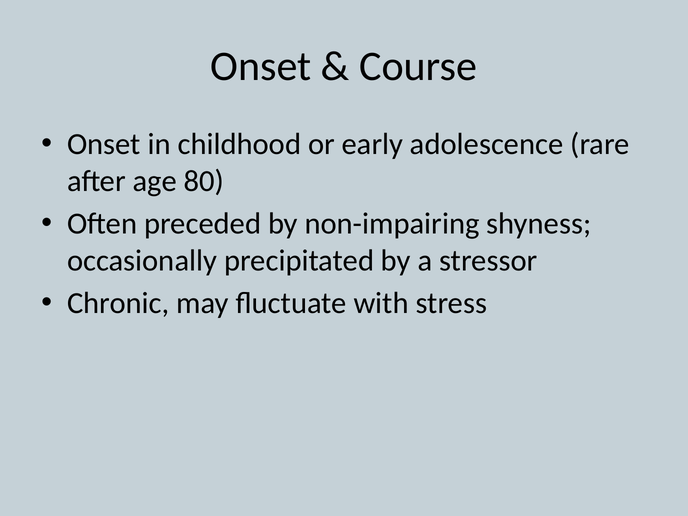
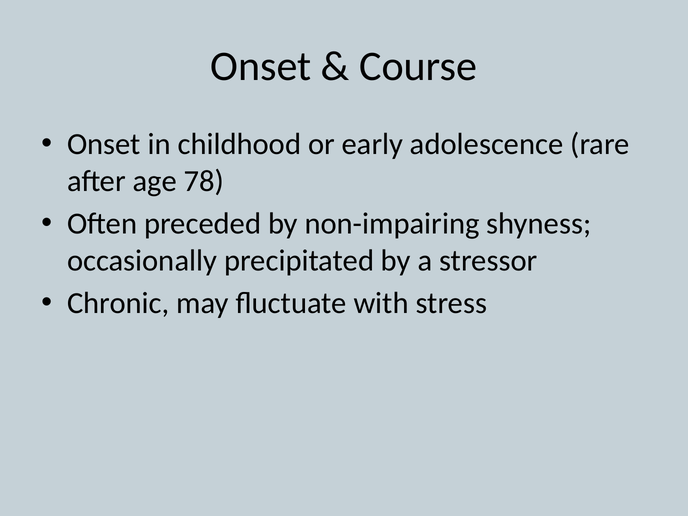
80: 80 -> 78 (204, 181)
